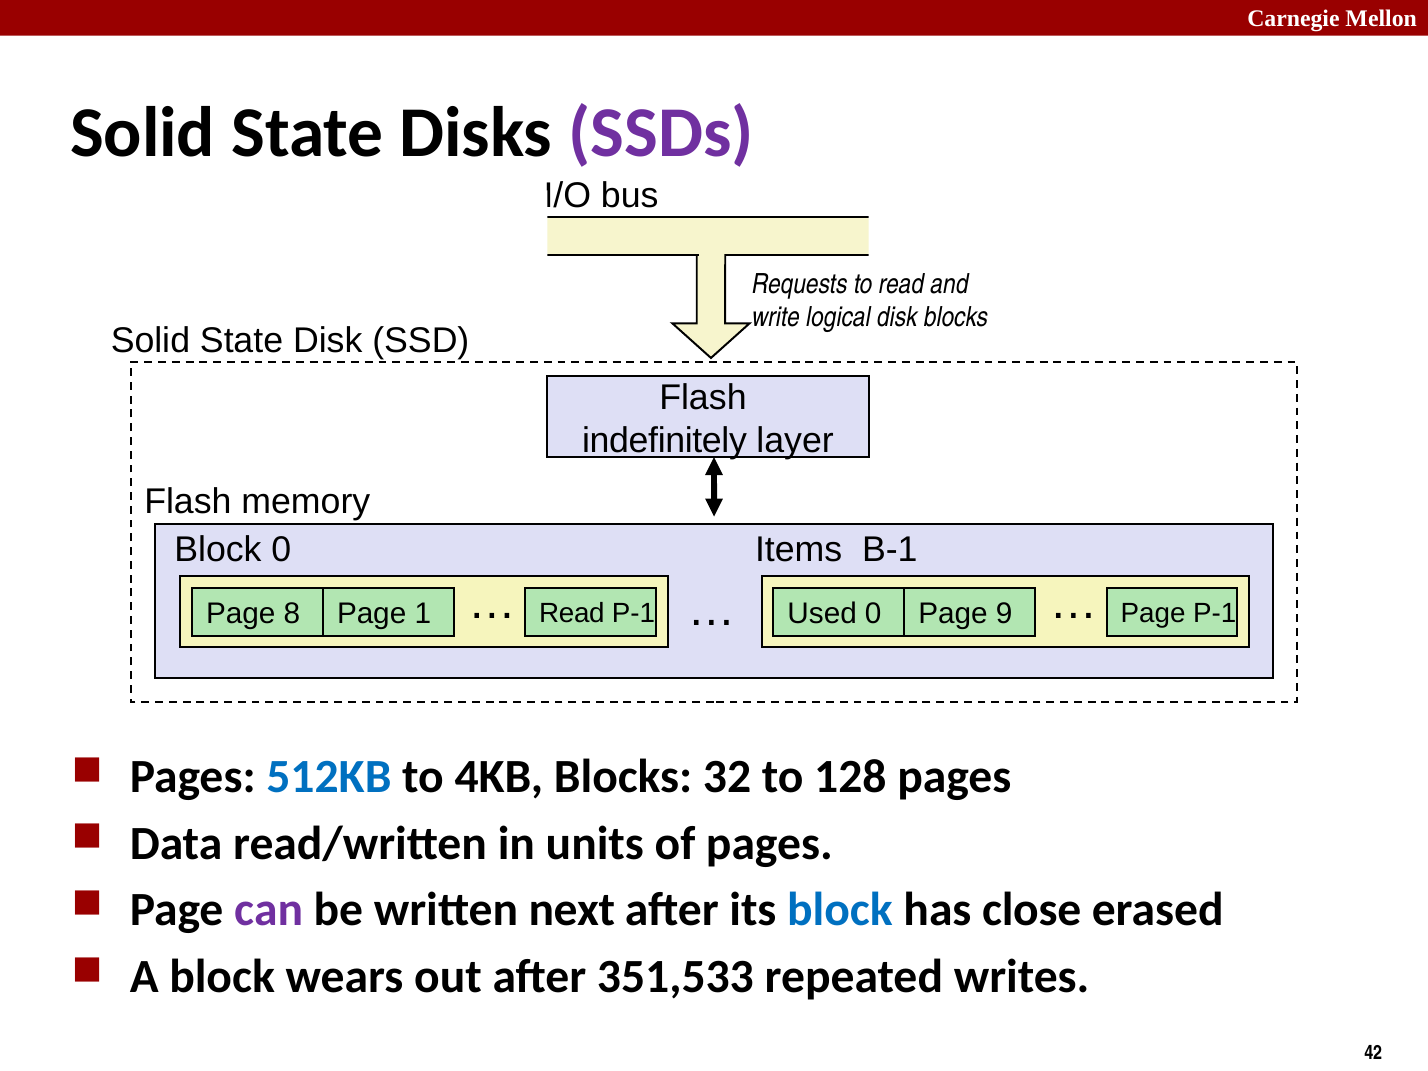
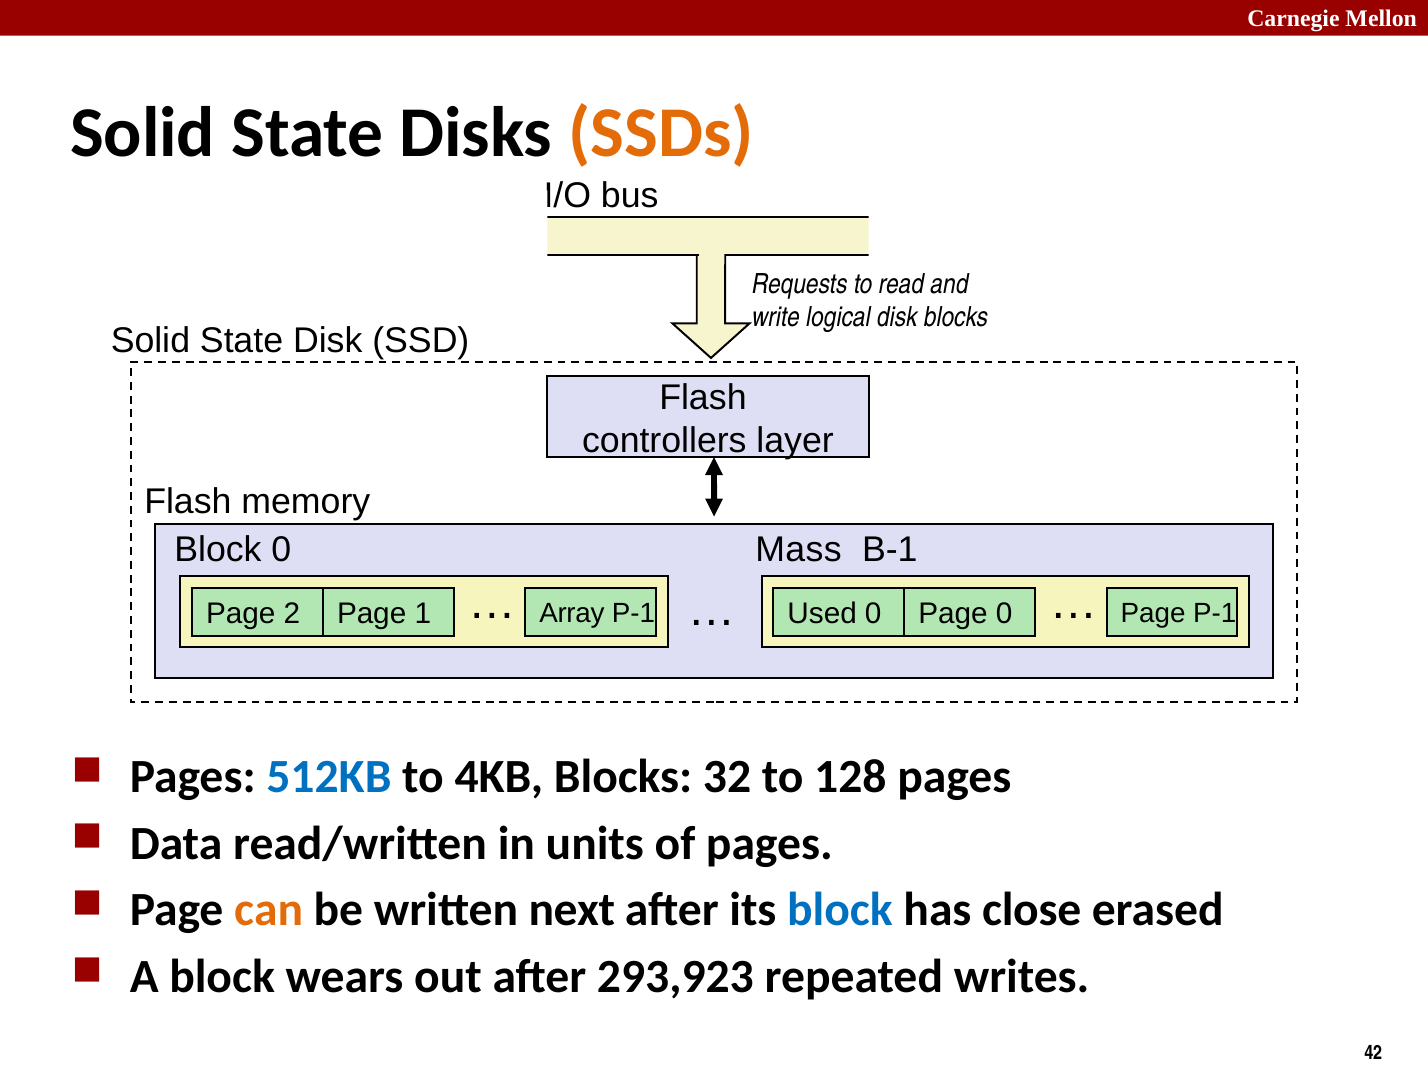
SSDs colour: purple -> orange (661, 133)
indefinitely: indefinitely -> controllers (664, 440)
Items: Items -> Mass (798, 550)
Page 9: 9 -> 0 (1004, 614)
8: 8 -> 2 (292, 614)
1 Read: Read -> Array (572, 614)
can colour: purple -> orange (269, 910)
351,533: 351,533 -> 293,923 (675, 977)
